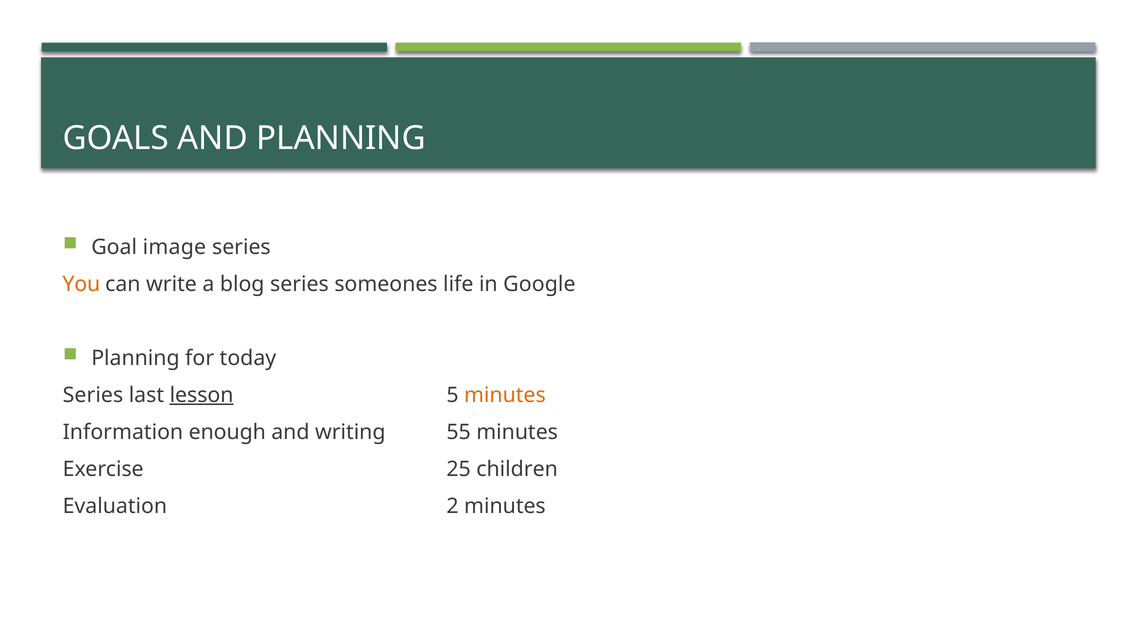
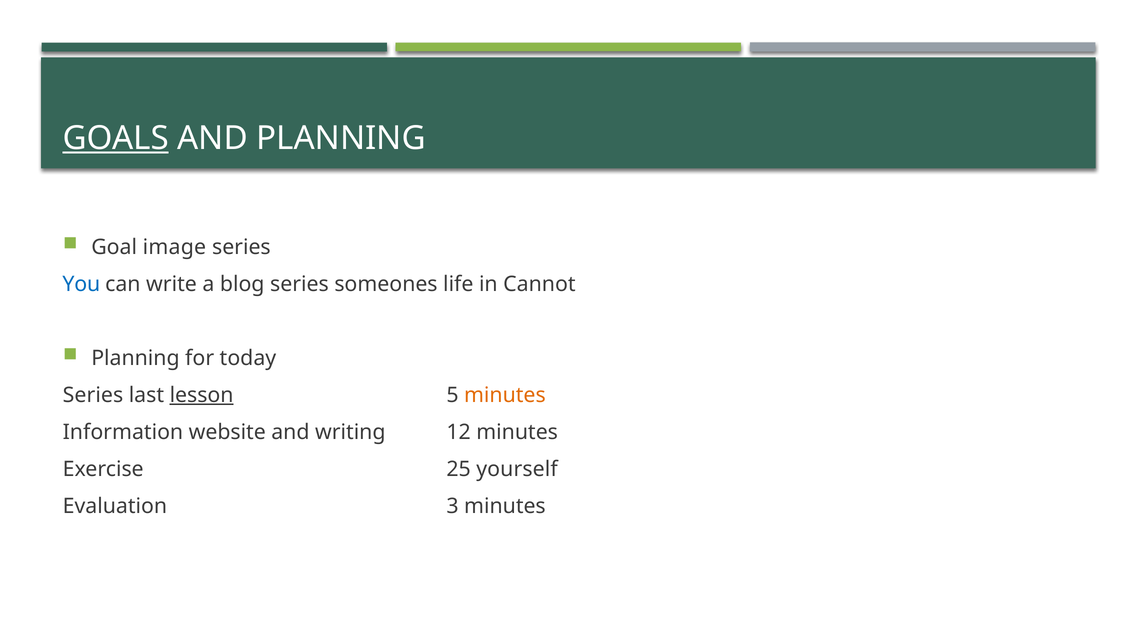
GOALS underline: none -> present (116, 138)
You colour: orange -> blue (81, 284)
Google: Google -> Cannot (539, 284)
enough: enough -> website (227, 432)
55: 55 -> 12 (459, 432)
children: children -> yourself (517, 469)
2: 2 -> 3 (453, 506)
